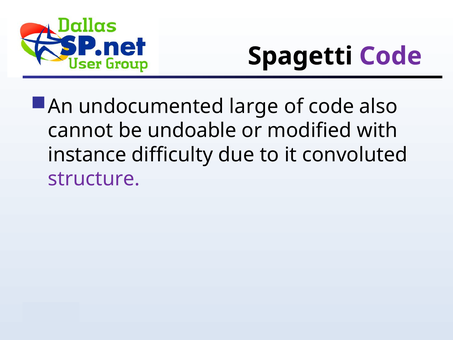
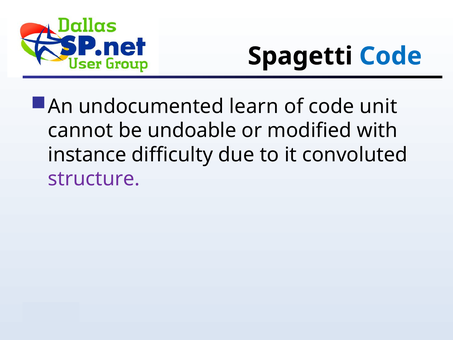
Code colour: purple -> blue (391, 56)
large: large -> learn (254, 106)
also: also -> unit (378, 106)
